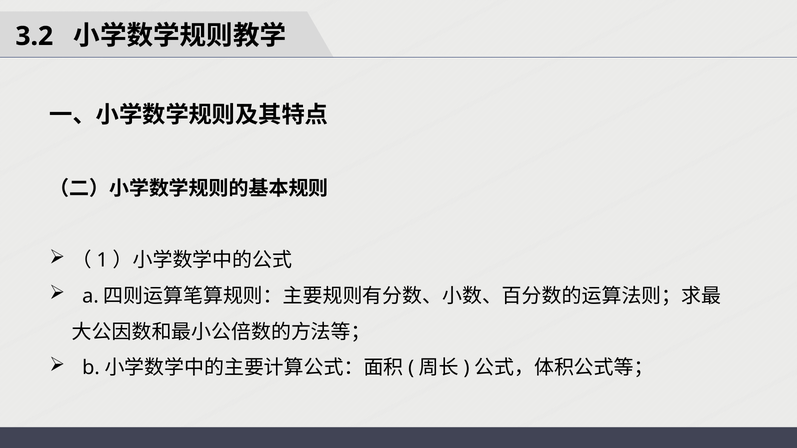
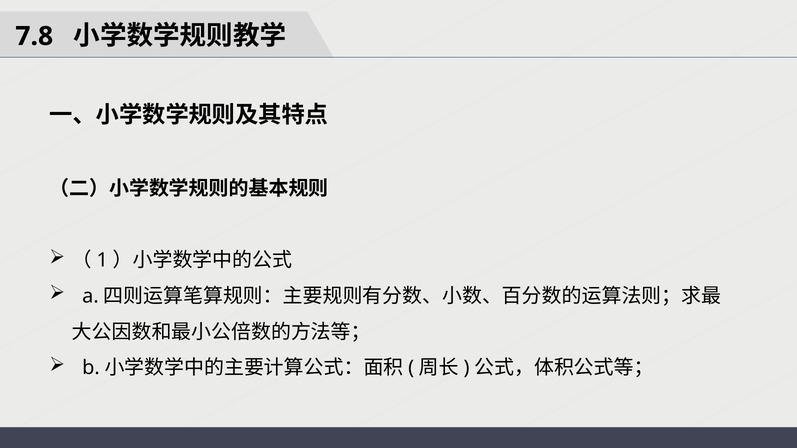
3.2: 3.2 -> 7.8 (34, 36)
